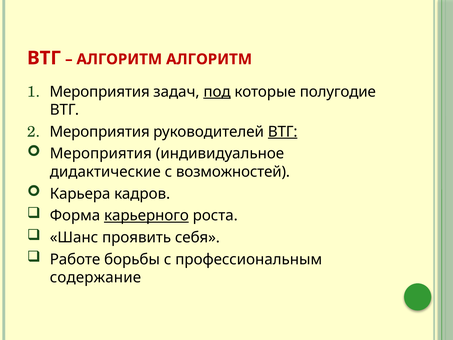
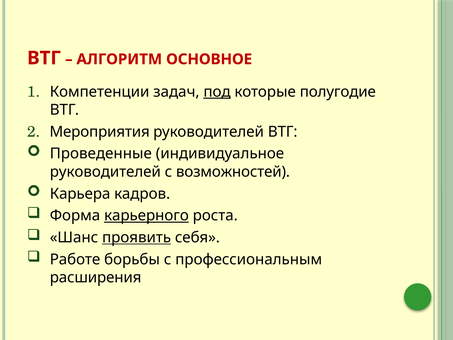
АЛГОРИТМ АЛГОРИТМ: АЛГОРИТМ -> ОСНОВНОЕ (209, 59)
Мероприятия: Мероприятия -> Компетенции (100, 92)
ВТГ underline: present -> none (283, 132)
Мероприятия: Мероприятия -> Проведенные (101, 154)
дидактические: дидактические -> руководителей (105, 172)
проявить underline: none -> present (137, 237)
содержание: содержание -> расширения (96, 277)
